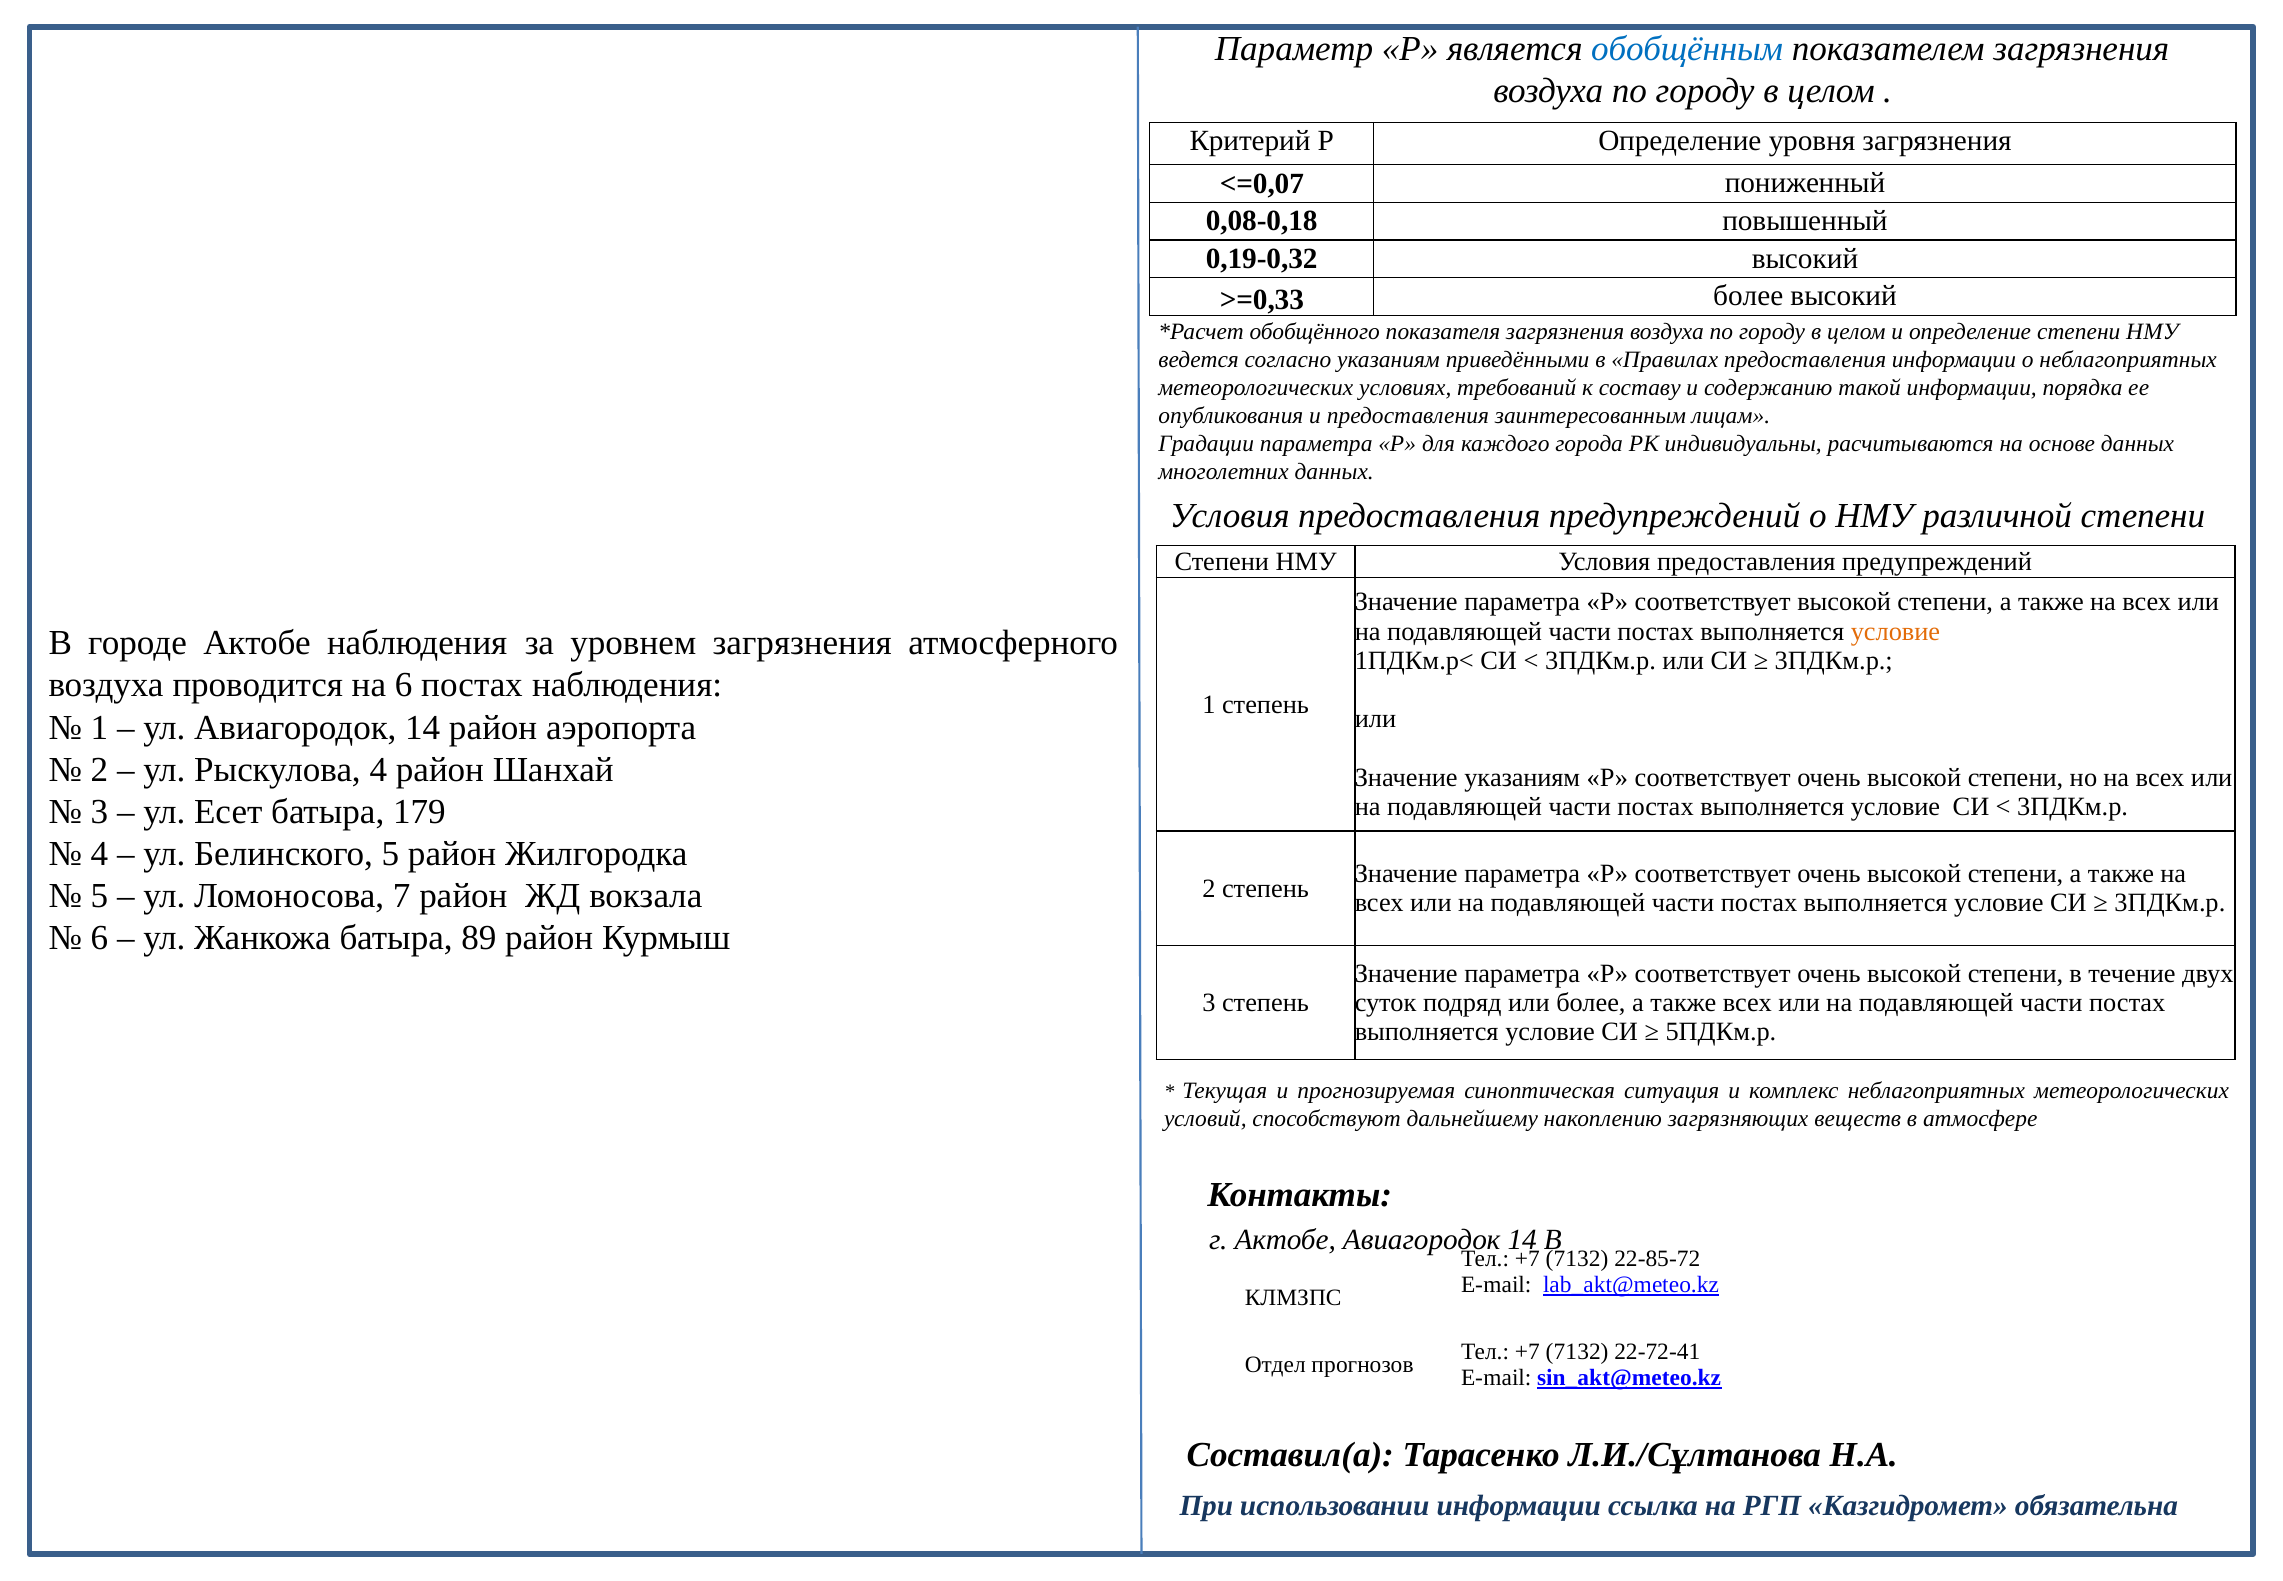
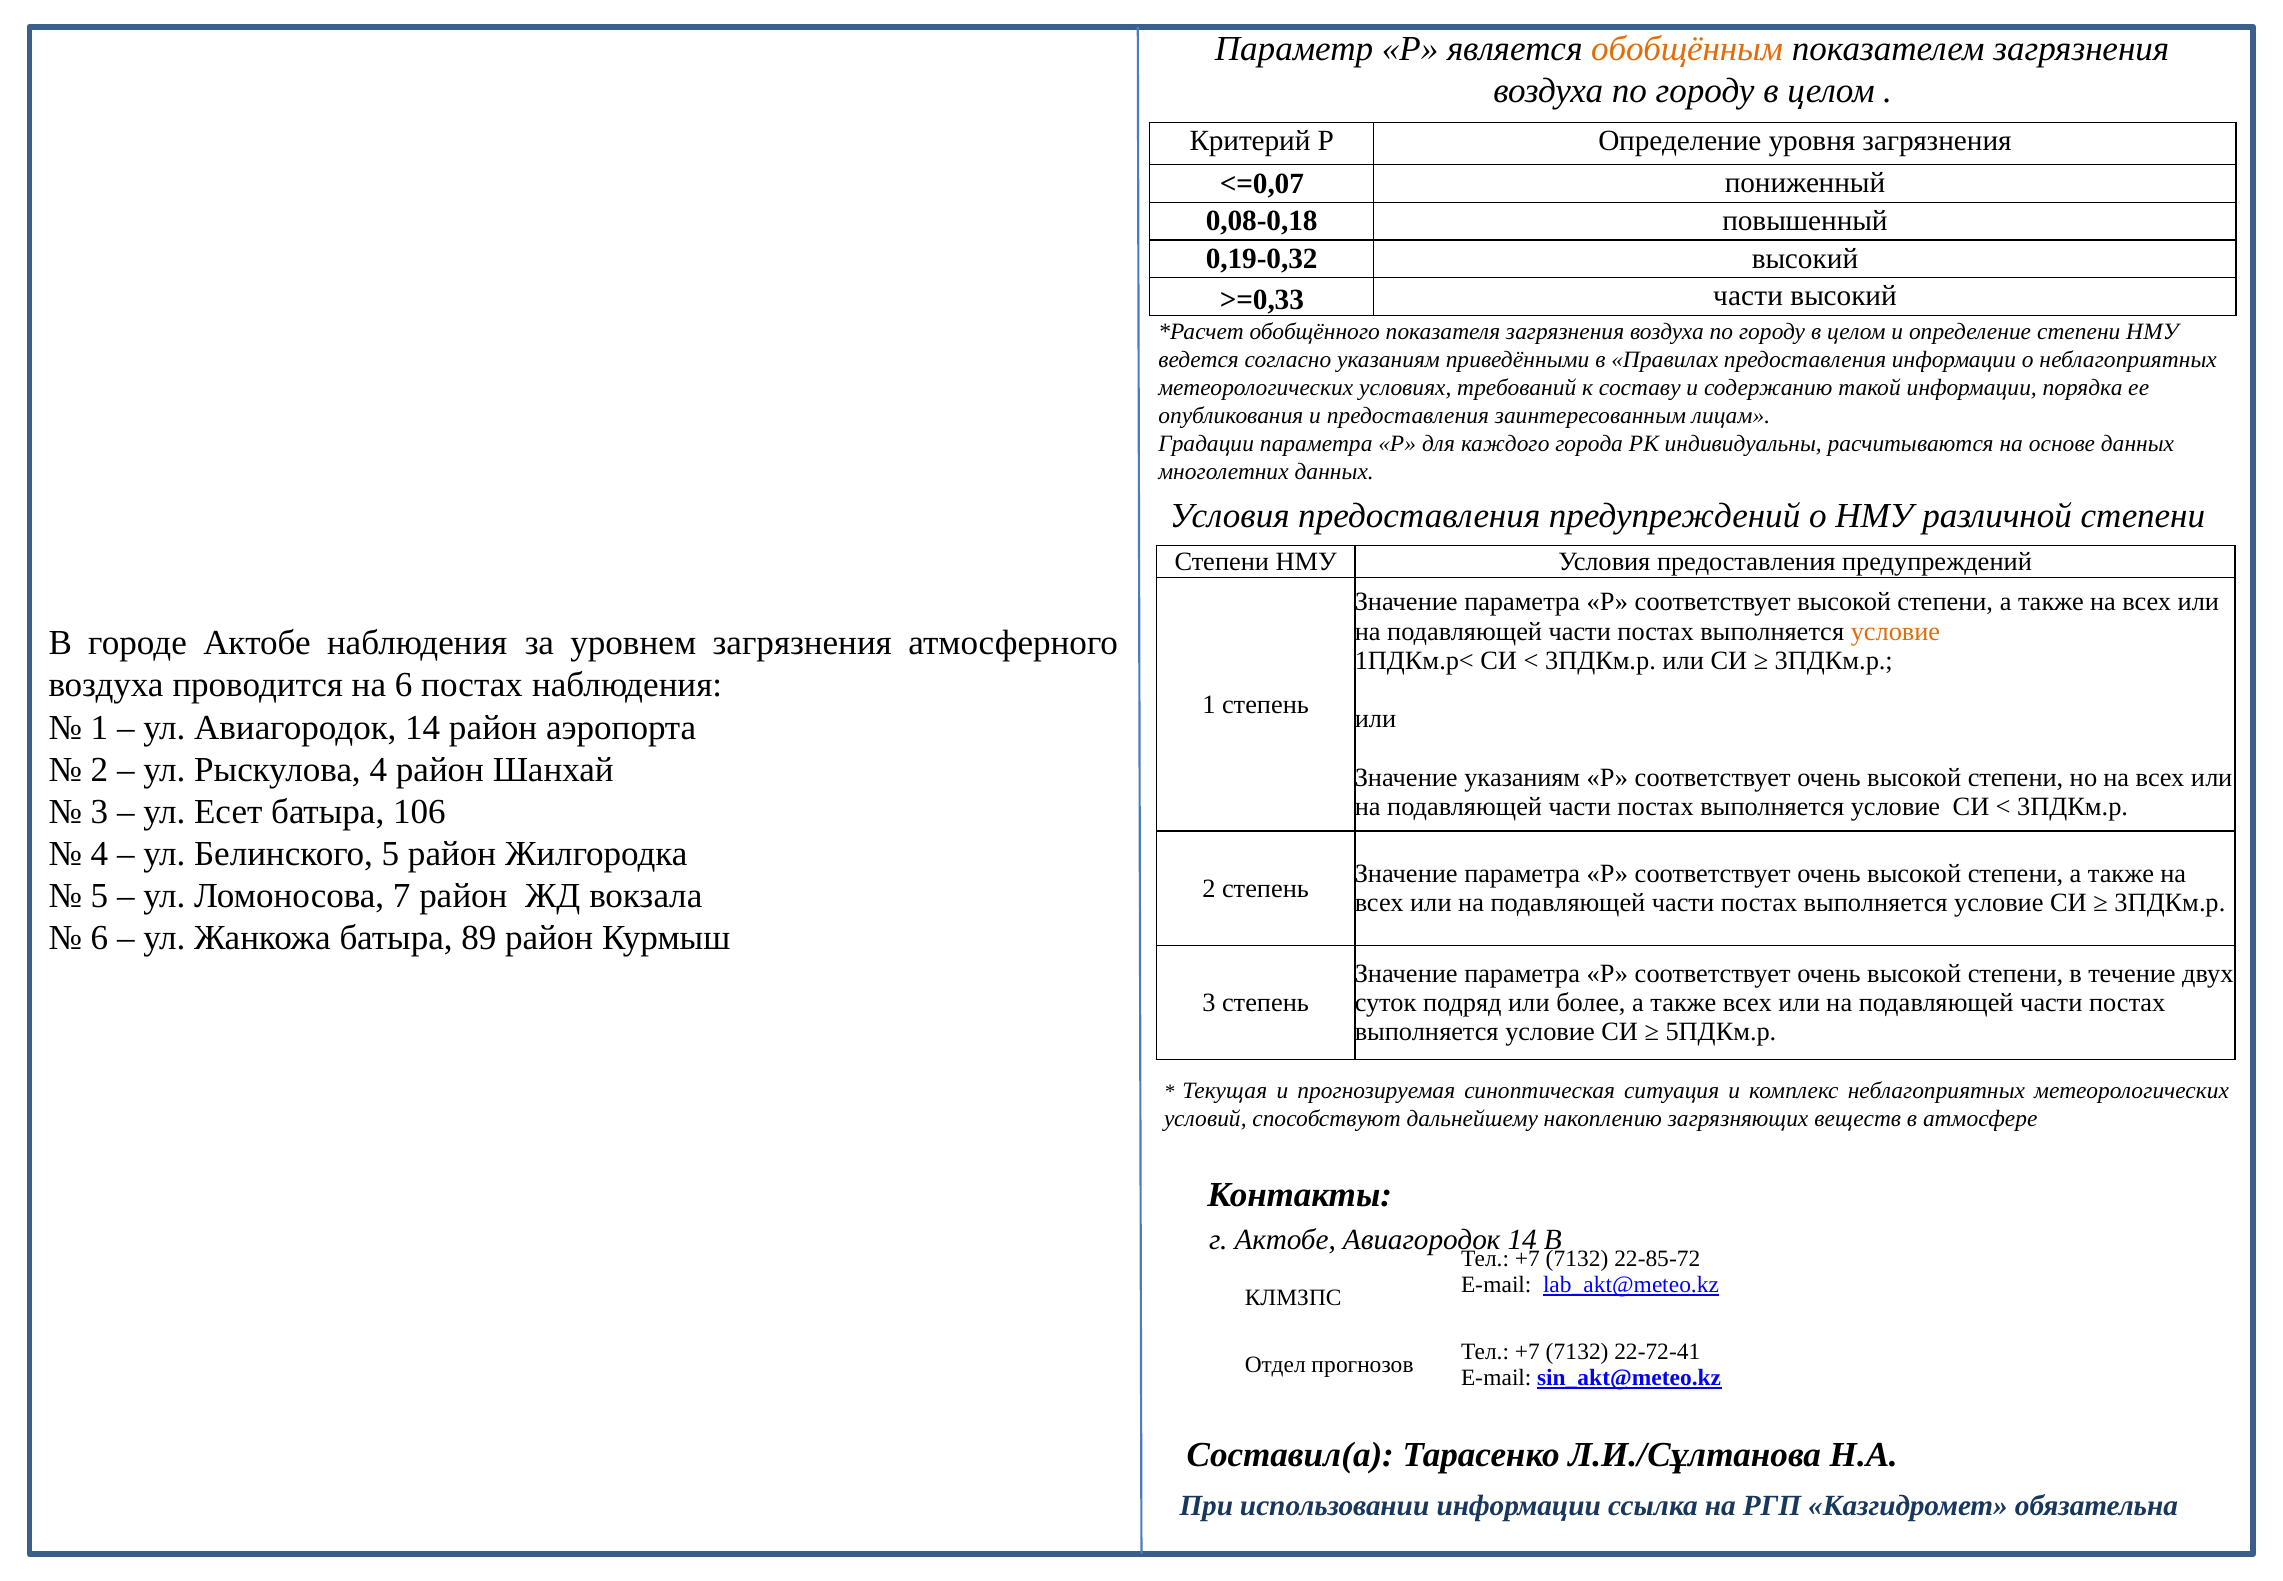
обобщённым colour: blue -> orange (1687, 49)
>=0,33 более: более -> части (1748, 296)
179: 179 -> 106 (419, 812)
